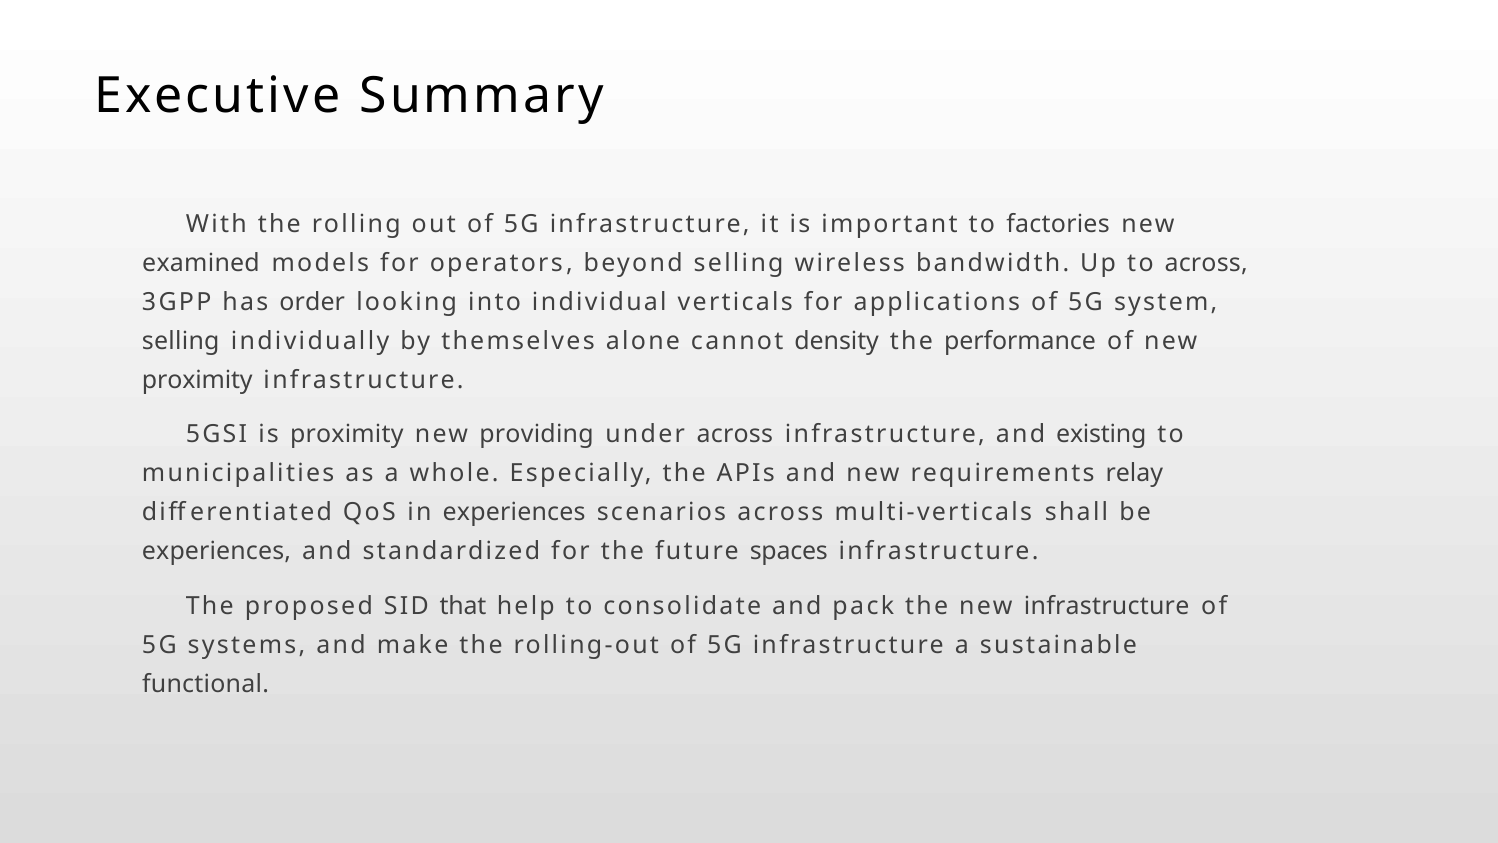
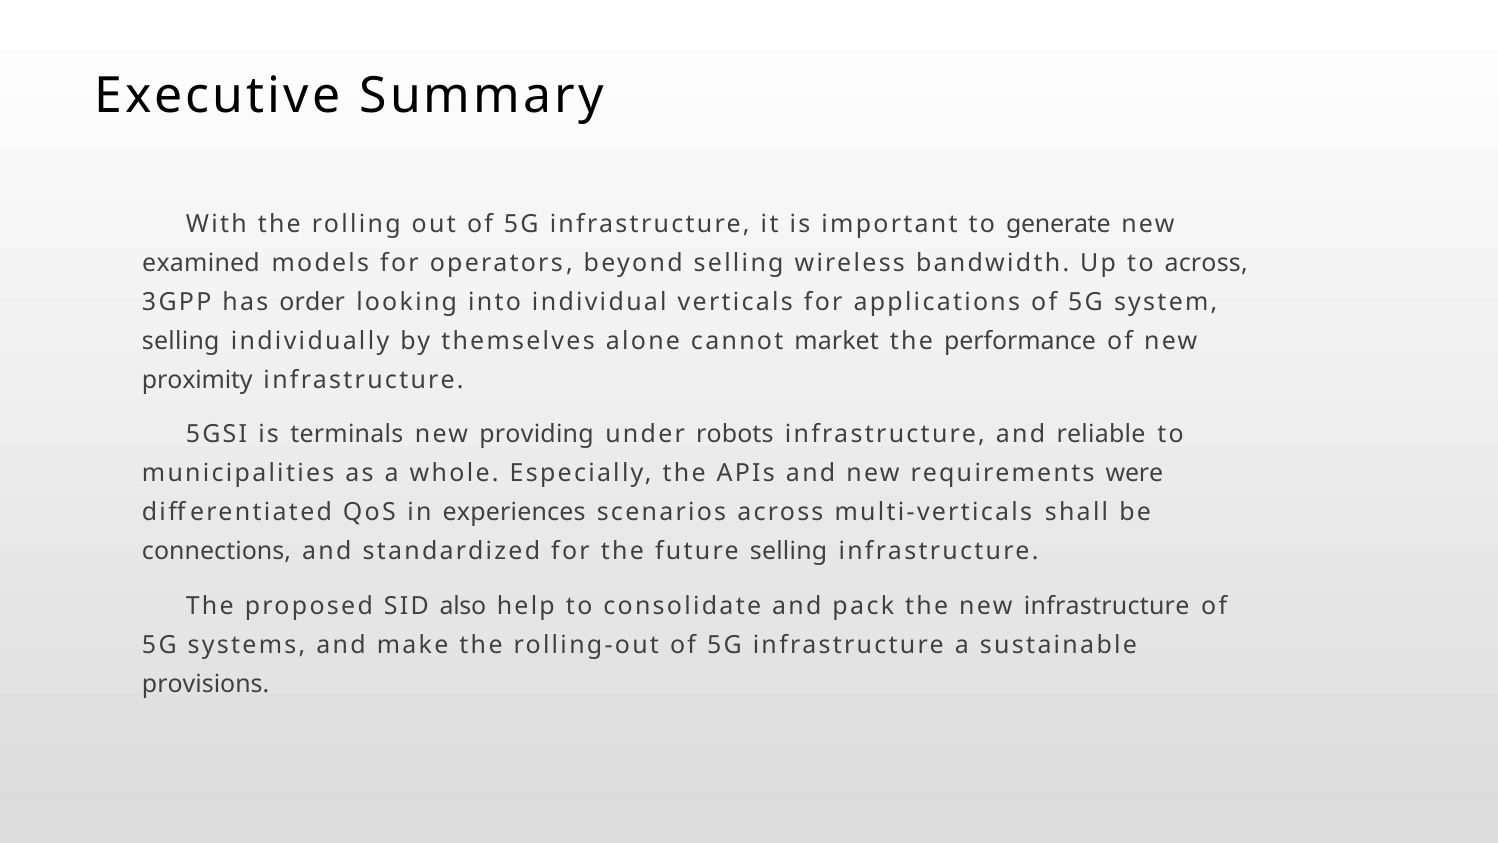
factories: factories -> generate (1058, 224)
density: density -> market (837, 341)
is proximity: proximity -> terminals (347, 434)
under across: across -> robots (735, 434)
existing: existing -> reliable (1101, 434)
relay: relay -> were (1134, 473)
experiences: experiences -> connections (217, 551)
future spaces: spaces -> selling (789, 551)
that: that -> also (463, 606)
functional: functional -> provisions (206, 684)
